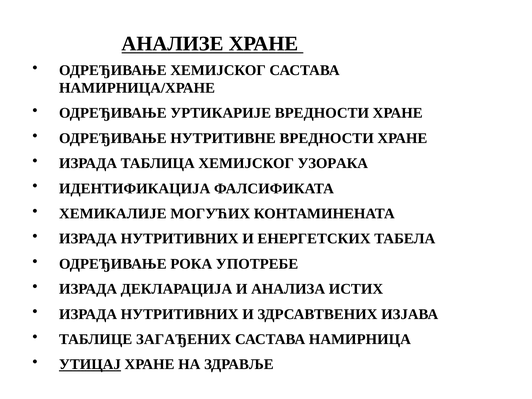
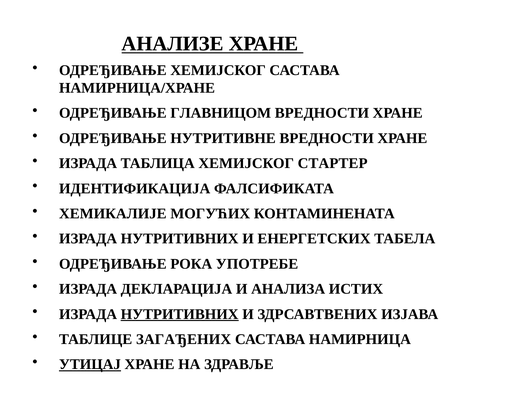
УРТИКАРИЈЕ: УРТИКАРИЈЕ -> ГЛАВНИЦОМ (221, 113)
УЗОРАКА: УЗОРАКА -> СТАРТЕР (333, 163)
НУТРИТИВНИХ underline: none -> present (180, 314)
